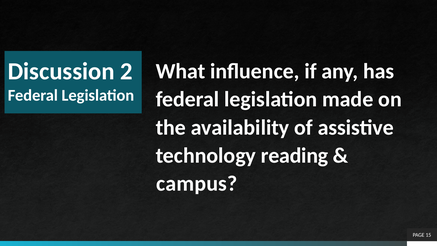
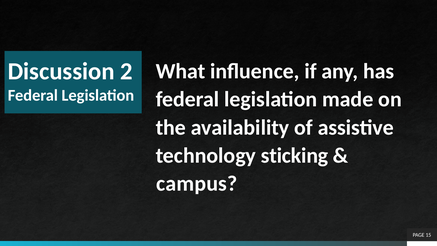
reading: reading -> sticking (295, 155)
